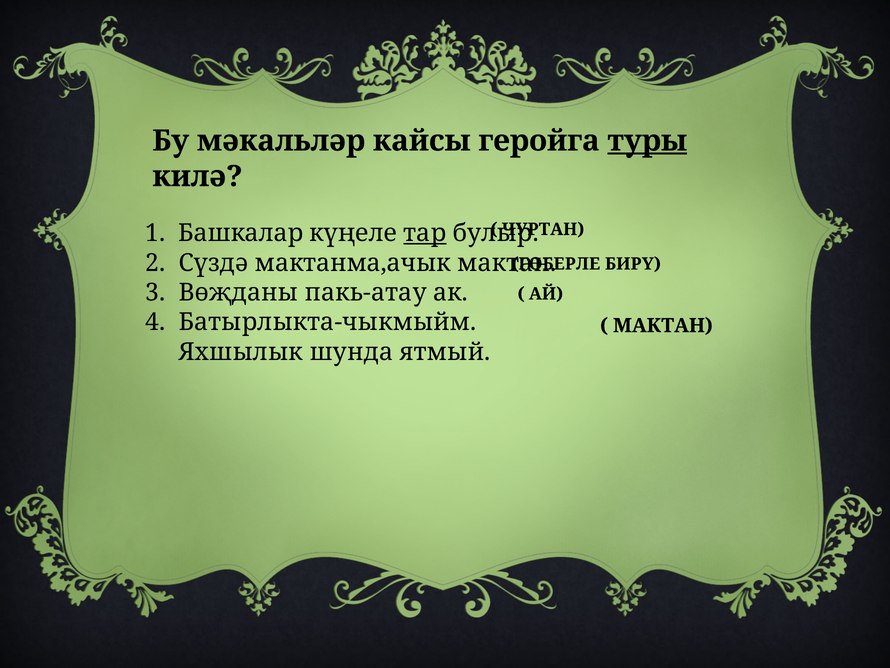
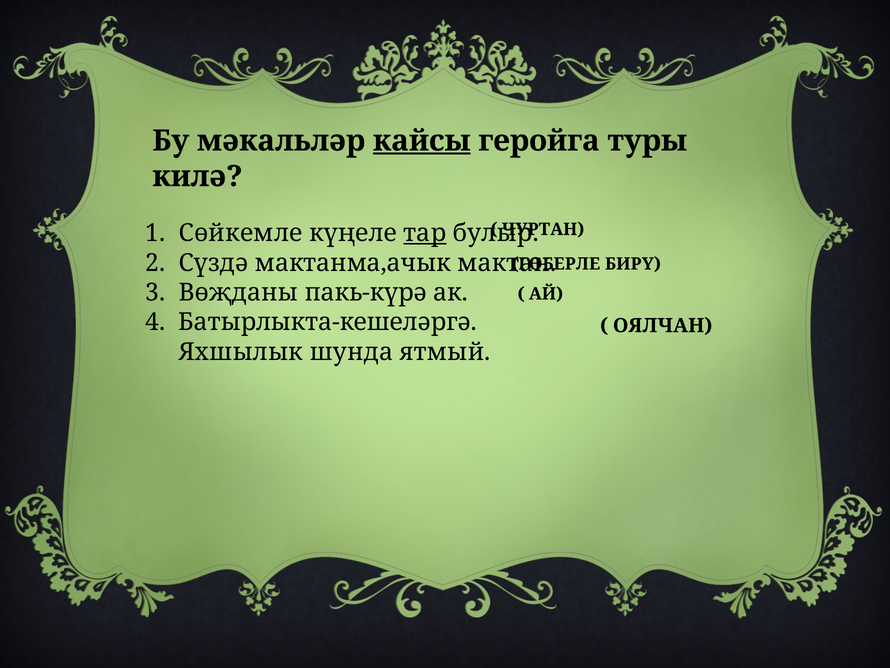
кайсы underline: none -> present (422, 141)
туры underline: present -> none (647, 141)
Башкалар: Башкалар -> Сөйкемле (241, 233)
пакь-атау: пакь-атау -> пакь-күрә (366, 292)
Батырлыкта-чыкмыйм: Батырлыкта-чыкмыйм -> Батырлыкта-кешеләргә (328, 322)
МАКТАН: МАКТАН -> ОЯЛЧАН (663, 325)
